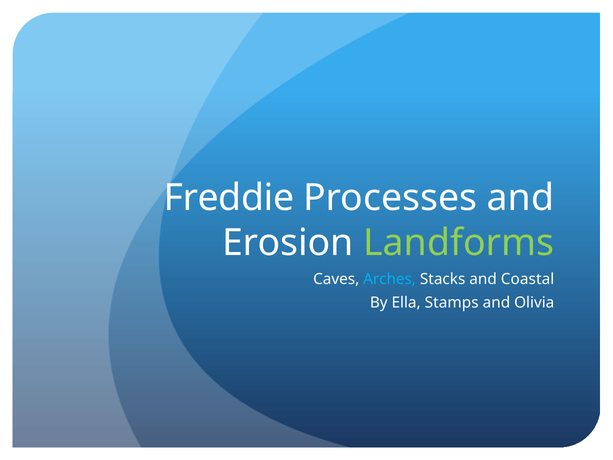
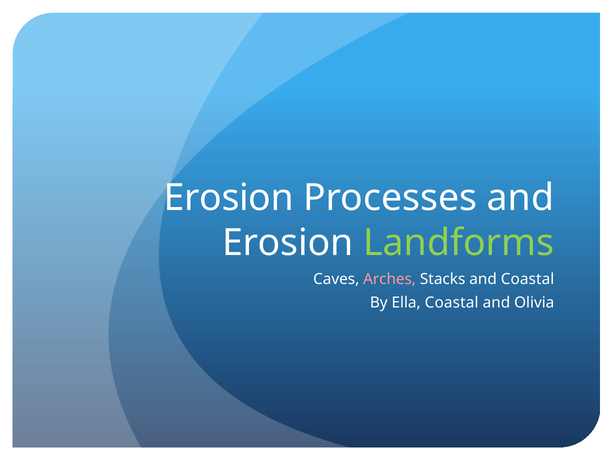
Freddie: Freddie -> Erosion (229, 198)
Arches colour: light blue -> pink (390, 279)
Ella Stamps: Stamps -> Coastal (452, 303)
